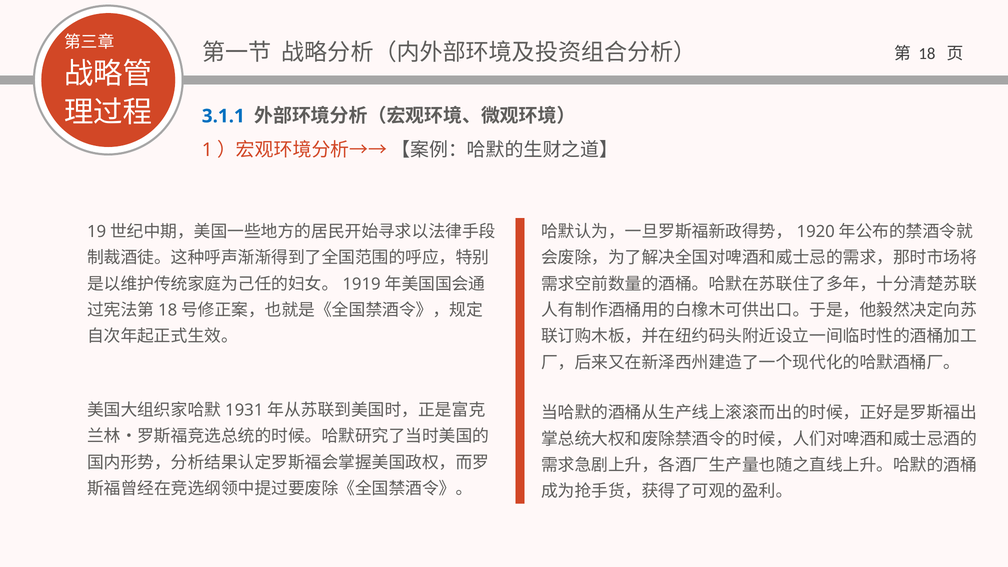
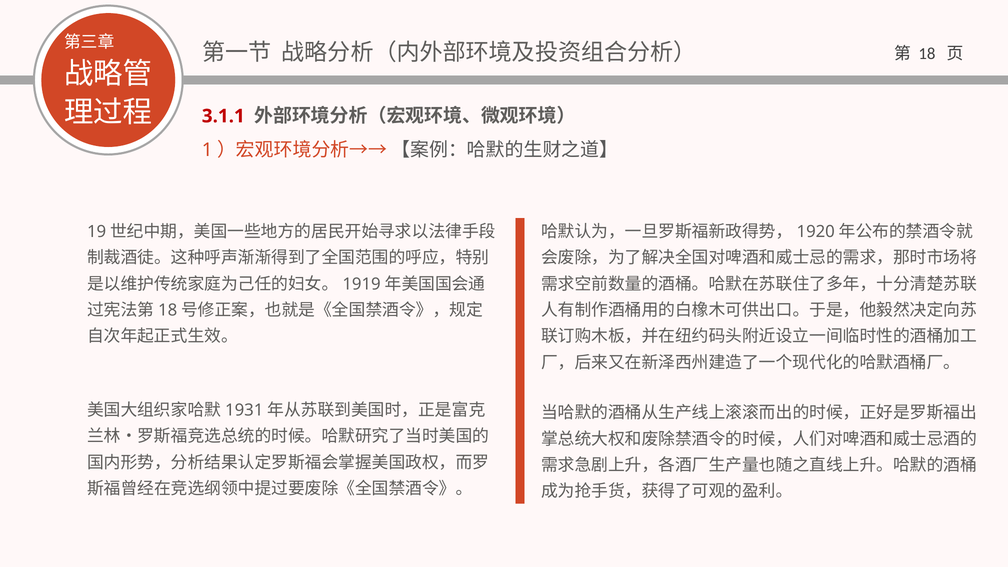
3.1.1 colour: blue -> red (223, 116)
